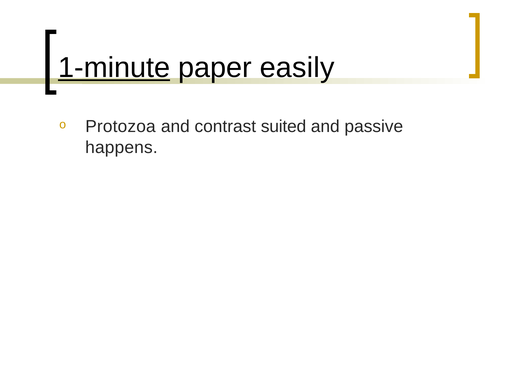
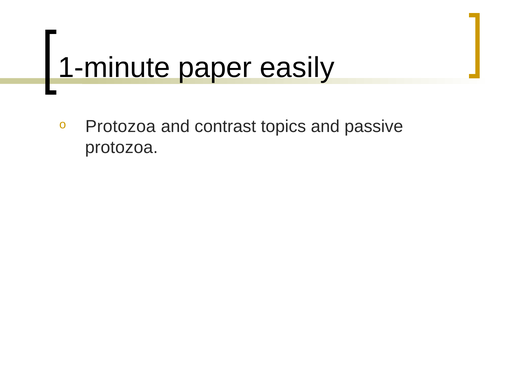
1-minute underline: present -> none (114, 68)
suited: suited -> topics (283, 127)
happens: happens -> protozoa (121, 147)
